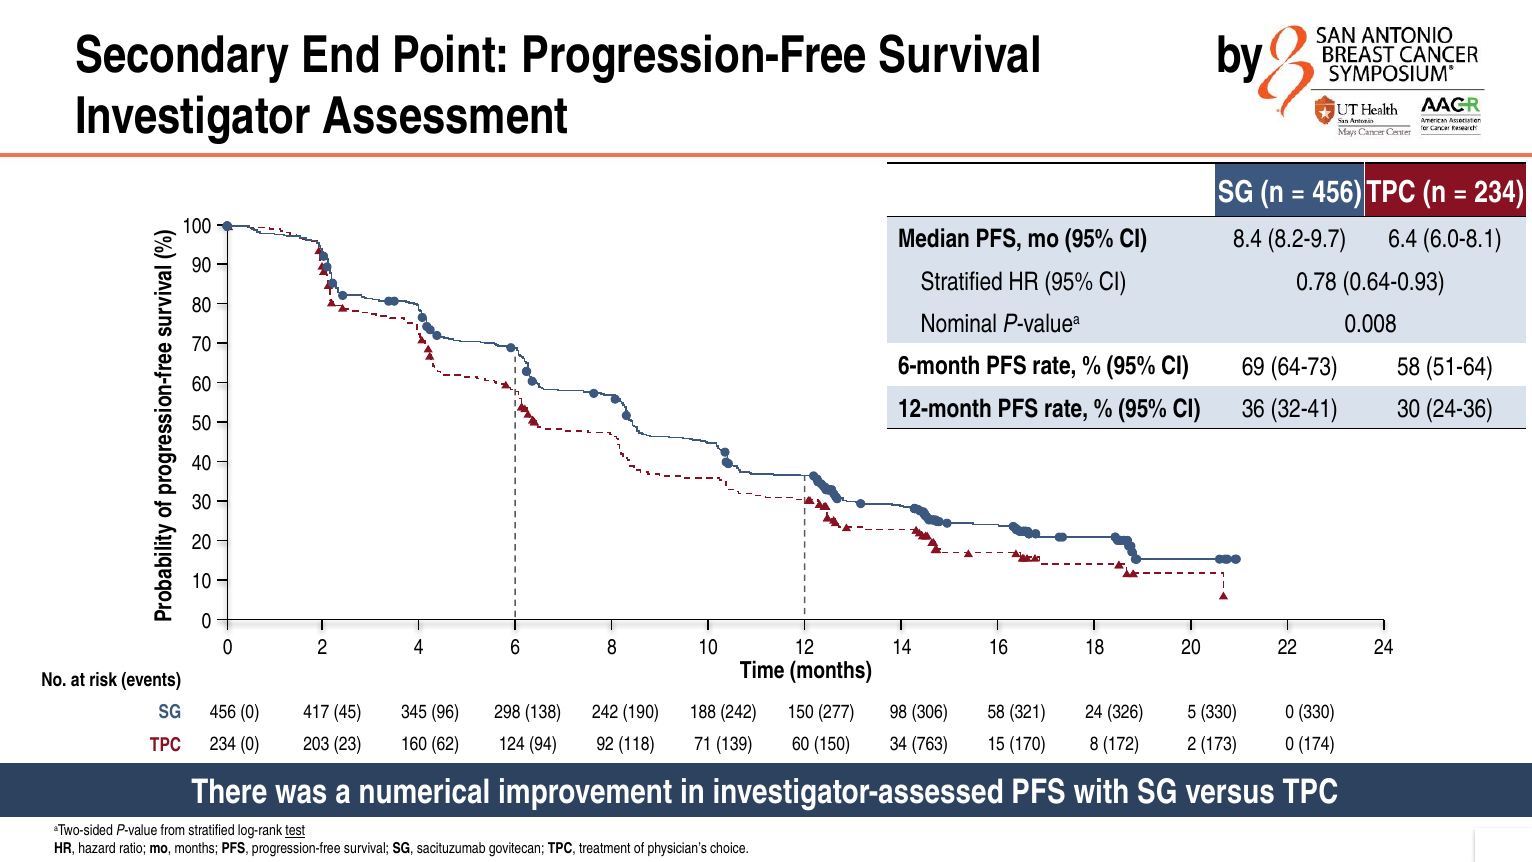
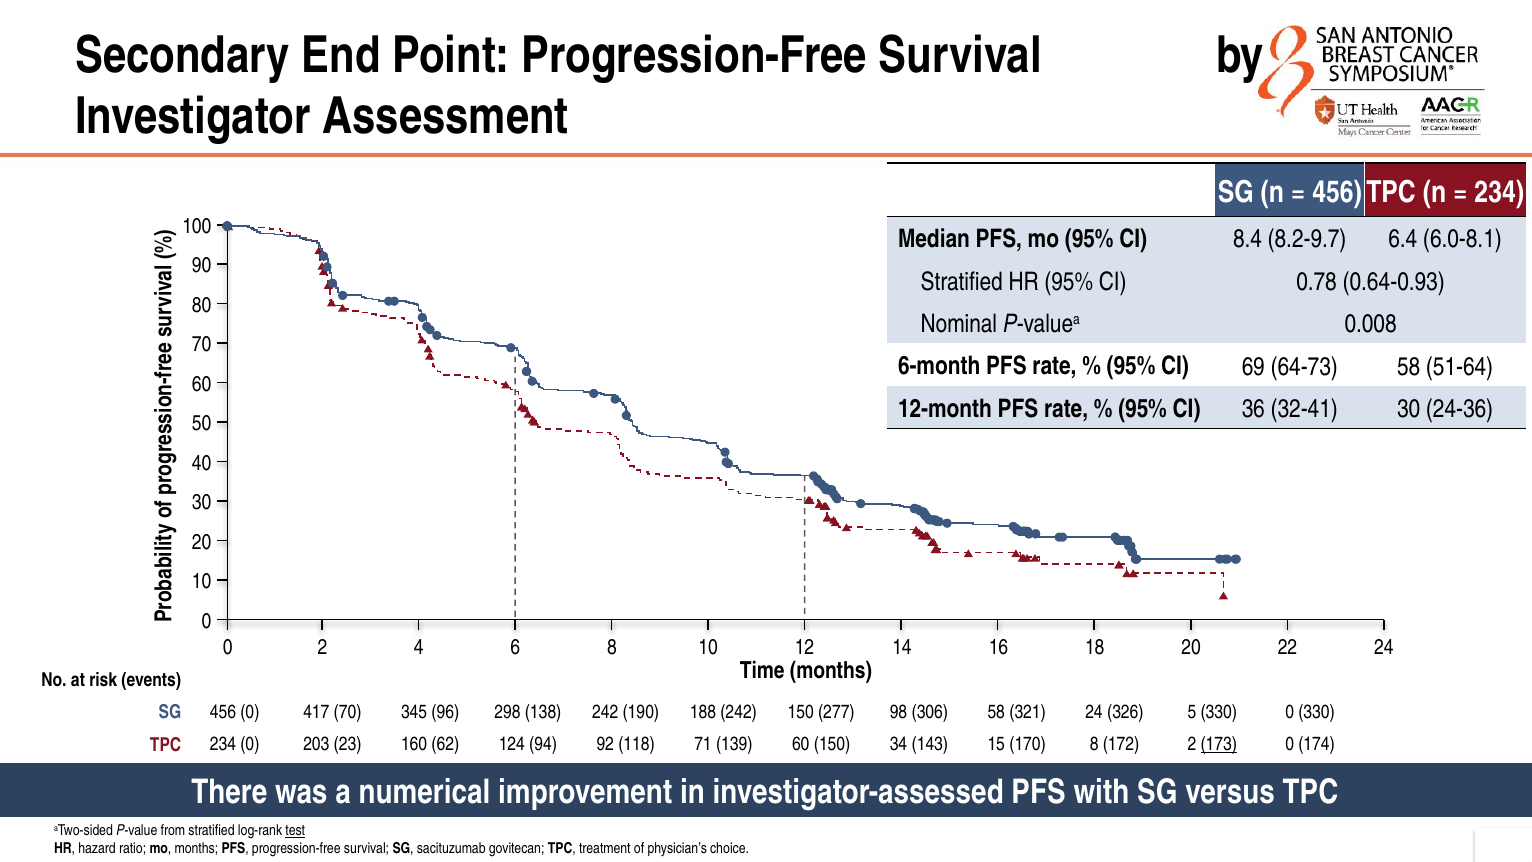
417 45: 45 -> 70 (348, 712)
763: 763 -> 143 (930, 744)
173 underline: none -> present (1219, 744)
